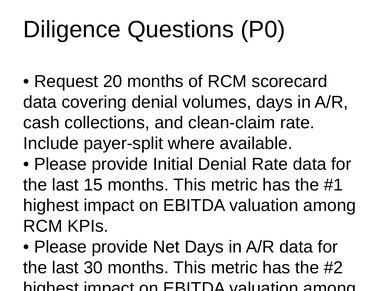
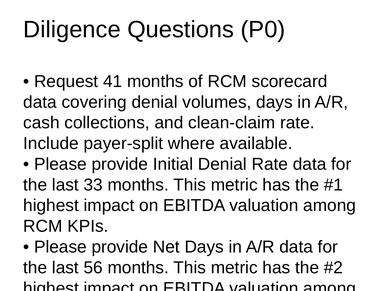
20: 20 -> 41 (113, 81)
15: 15 -> 33 (93, 185)
30: 30 -> 56 (93, 268)
